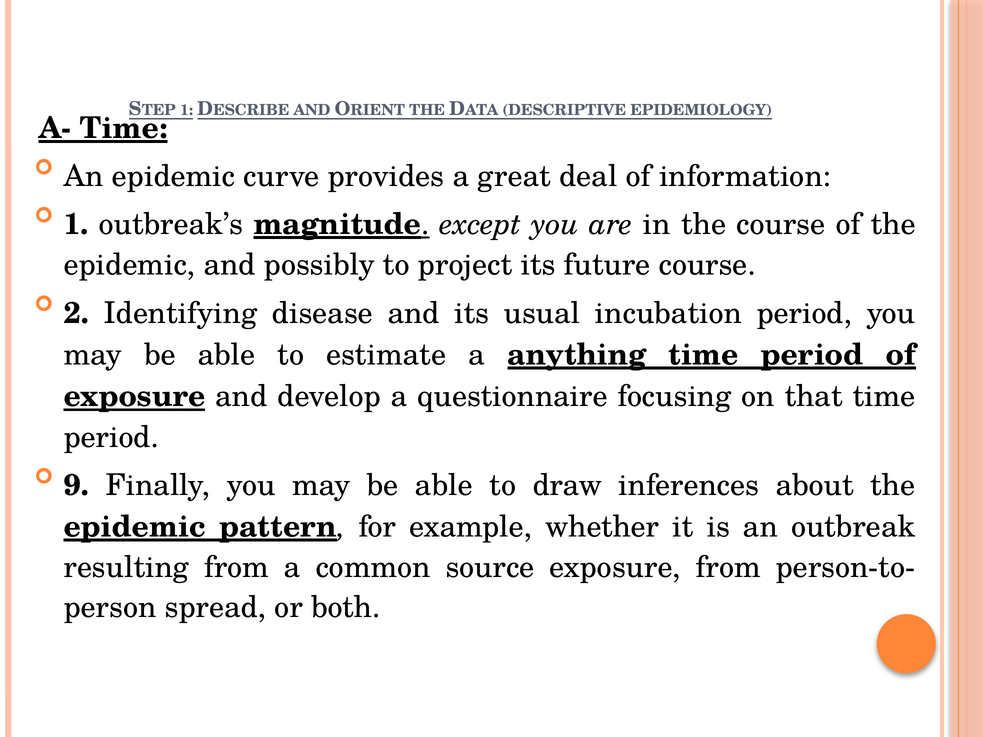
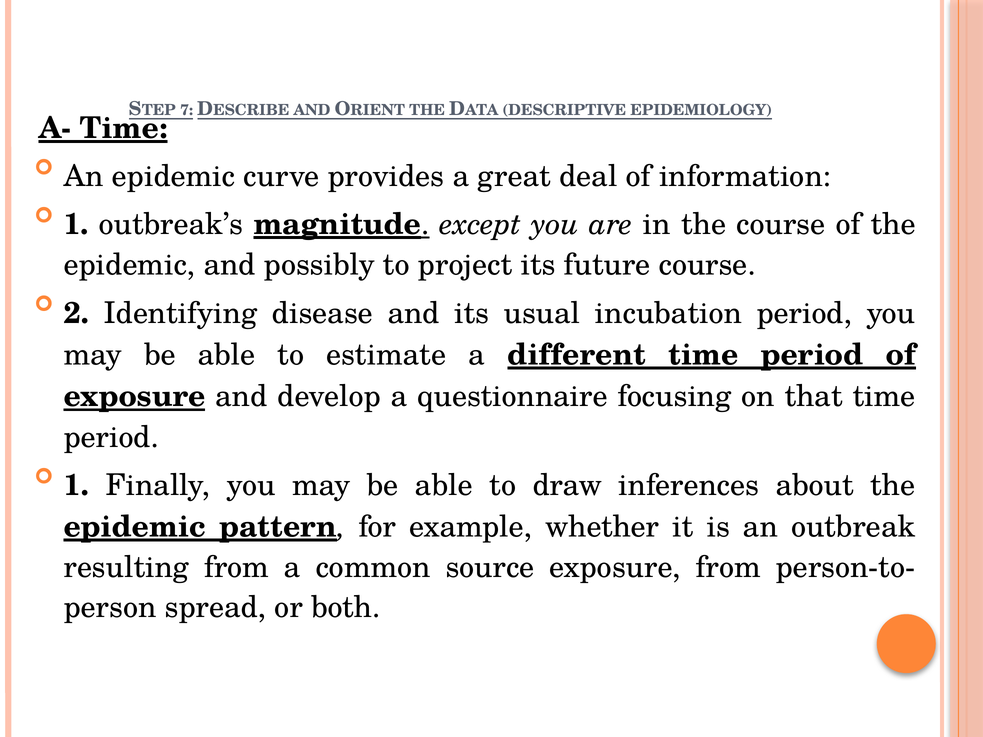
STEP 1: 1 -> 7 (187, 110)
anything: anything -> different (577, 355)
9: 9 -> 1 (77, 485)
